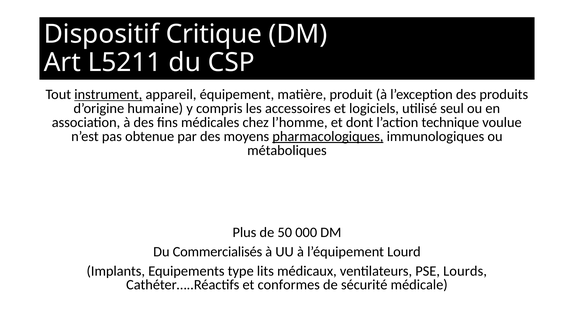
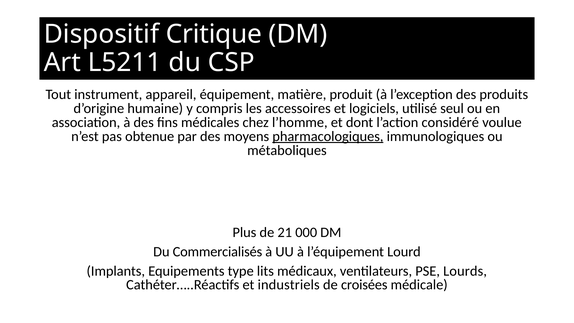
instrument underline: present -> none (108, 95)
technique: technique -> considéré (450, 122)
50: 50 -> 21 (285, 232)
conformes: conformes -> industriels (289, 285)
sécurité: sécurité -> croisées (364, 285)
